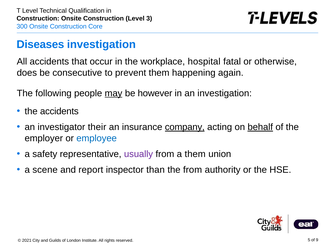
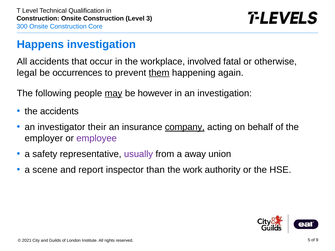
Diseases: Diseases -> Happens (40, 44)
hospital: hospital -> involved (204, 62)
does: does -> legal (27, 73)
consecutive: consecutive -> occurrences (77, 73)
them underline: none -> present (159, 73)
behalf underline: present -> none (260, 127)
employee colour: blue -> purple (97, 138)
a them: them -> away (195, 154)
the from: from -> work (193, 170)
